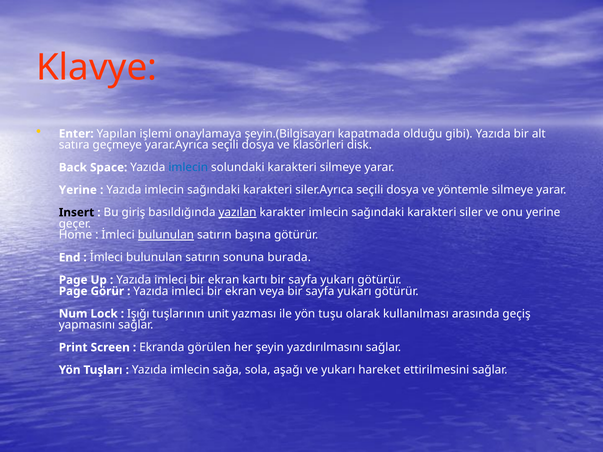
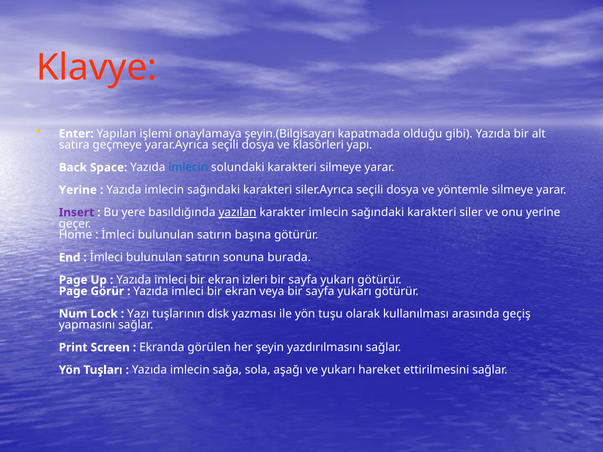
disk: disk -> yapı (359, 145)
Insert colour: black -> purple (77, 213)
giriş: giriş -> yere (133, 213)
bulunulan underline: present -> none (166, 235)
kartı: kartı -> izleri (255, 280)
Işığı: Işığı -> Yazı (138, 314)
unit: unit -> disk (218, 314)
